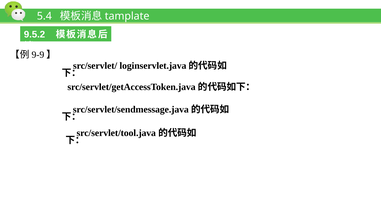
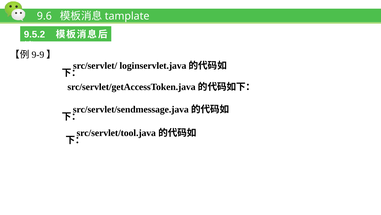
5.4: 5.4 -> 9.6 (44, 16)
